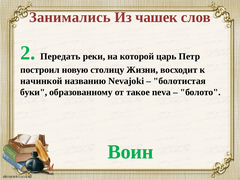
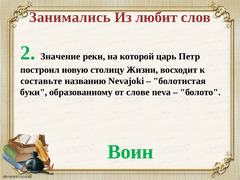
чашек: чашек -> любит (156, 17)
Передать: Передать -> Значение (60, 56)
начинкой: начинкой -> составьте (41, 81)
такое: такое -> слове (138, 92)
